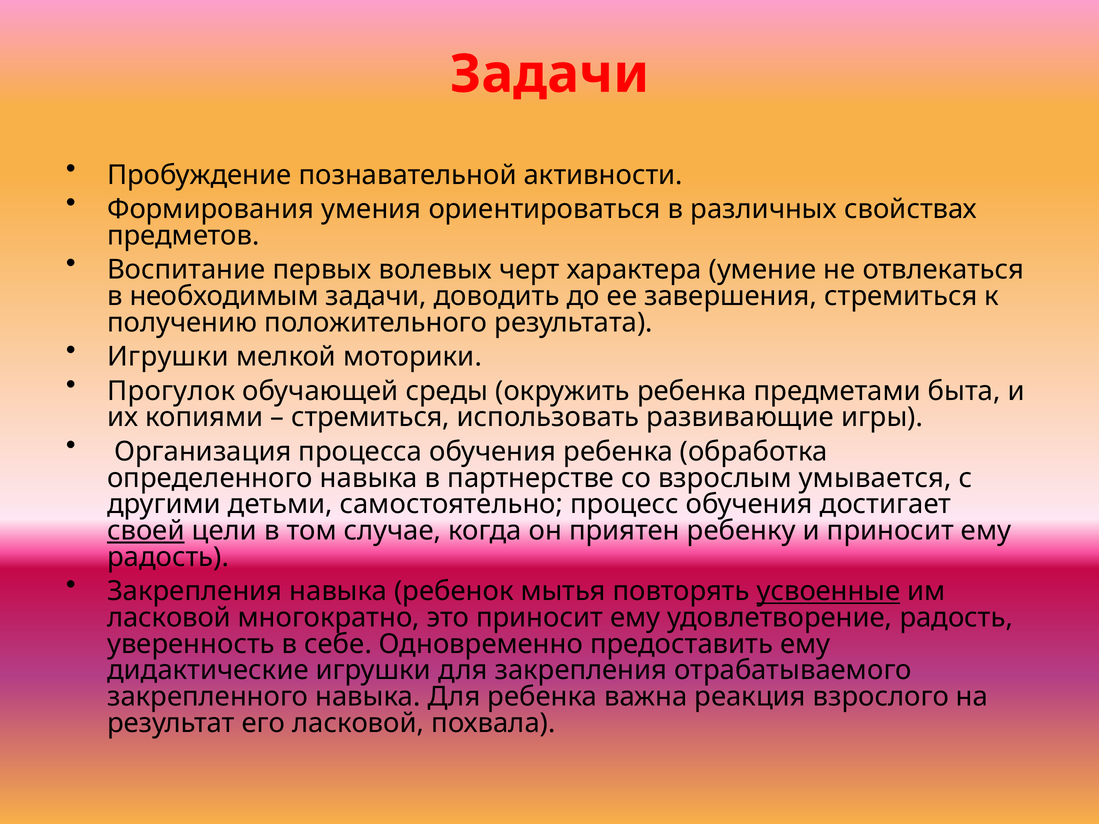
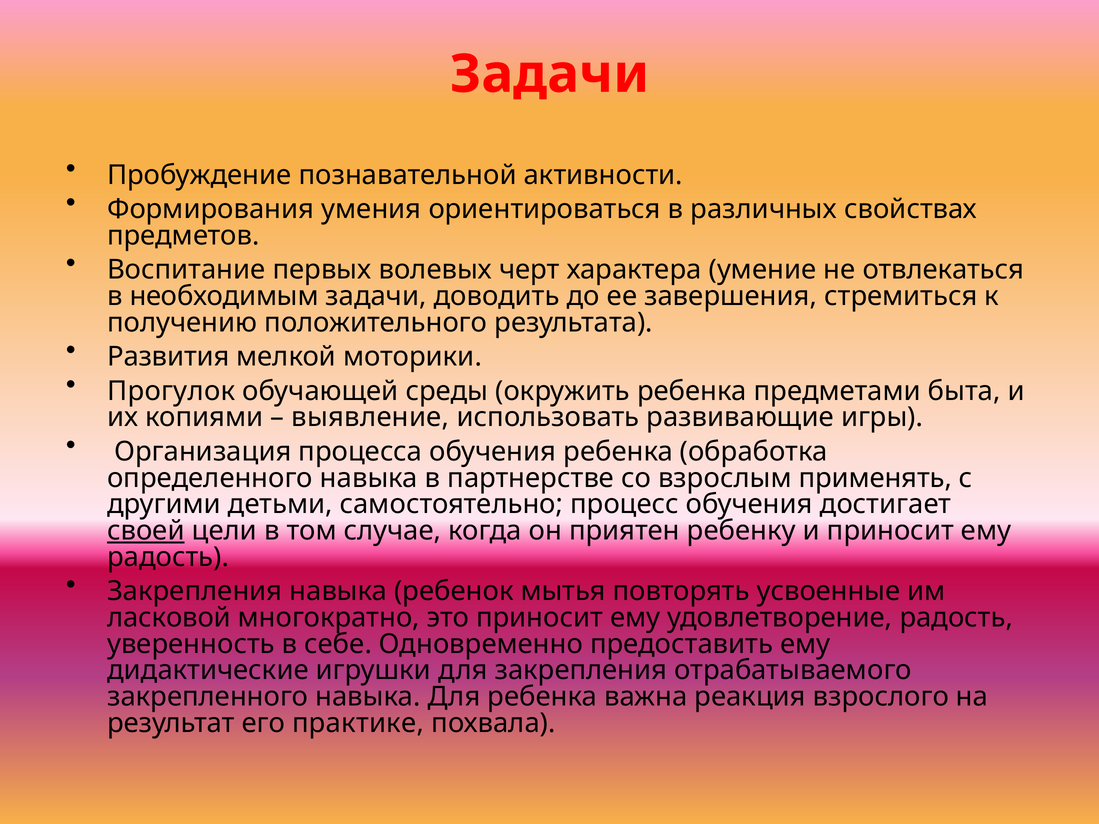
Игрушки: Игрушки -> Развития (168, 357)
стремиться: стремиться -> выявление (370, 418)
умывается: умывается -> применять (875, 478)
усвоенные underline: present -> none (829, 591)
его ласковой: ласковой -> практике (358, 723)
